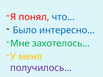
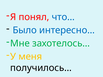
получилось… colour: purple -> black (41, 68)
